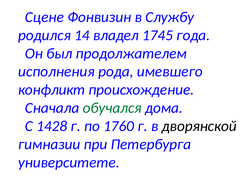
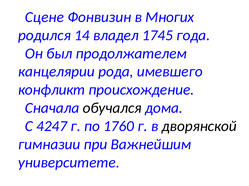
Службу: Службу -> Многих (170, 17)
исполнения: исполнения -> канцелярии (56, 72)
обучался colour: green -> black (112, 108)
1428: 1428 -> 4247 (52, 127)
Петербурга: Петербурга -> Важнейшим (151, 145)
